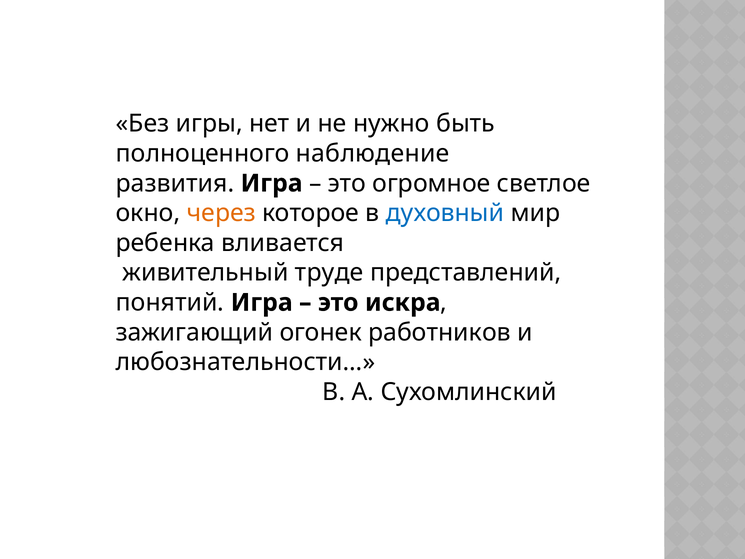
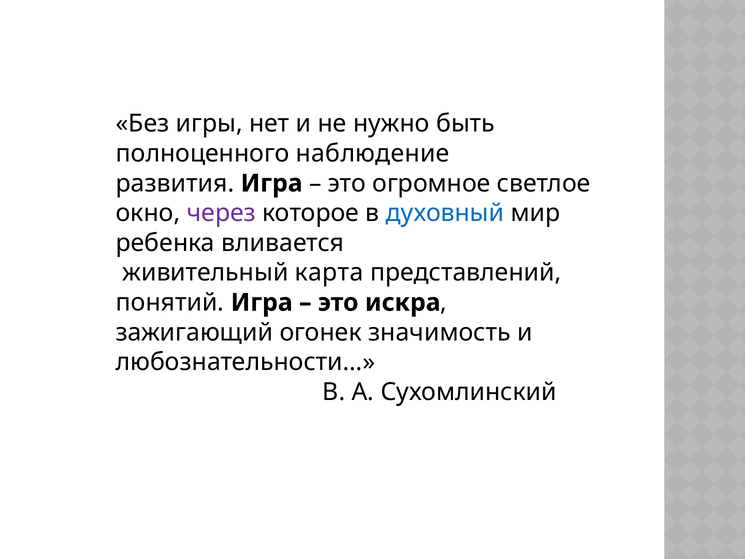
через colour: orange -> purple (221, 213)
труде: труде -> карта (329, 273)
работников: работников -> значимость (439, 332)
